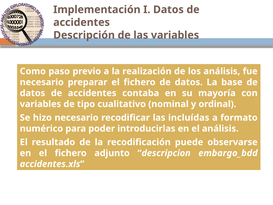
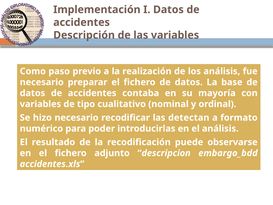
incluídas: incluídas -> detectan (189, 118)
